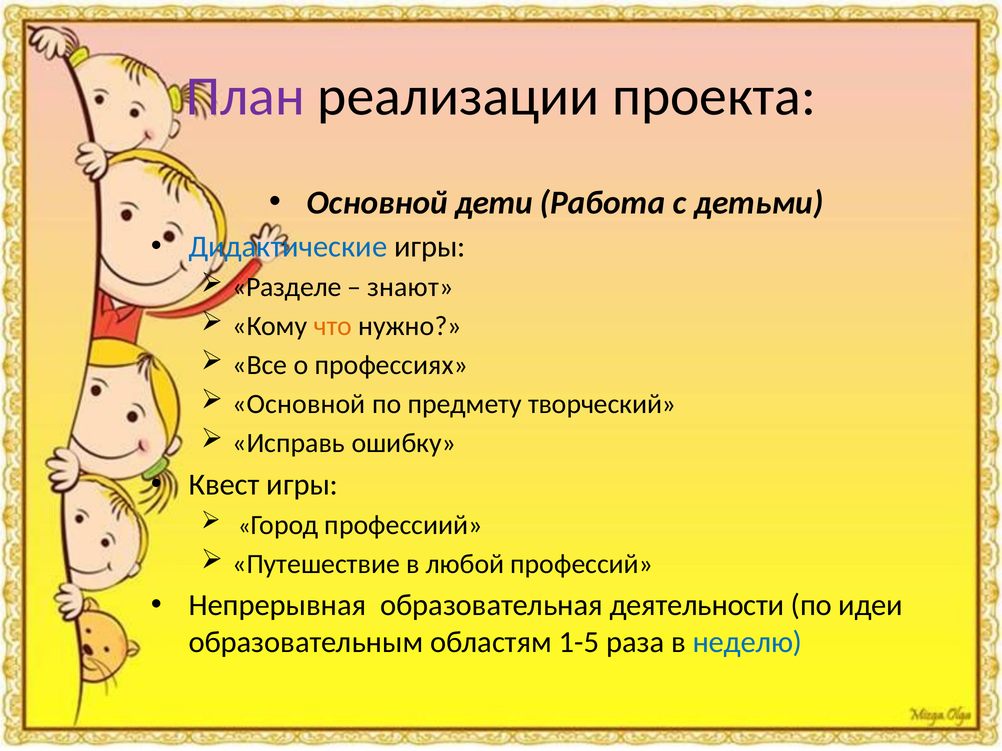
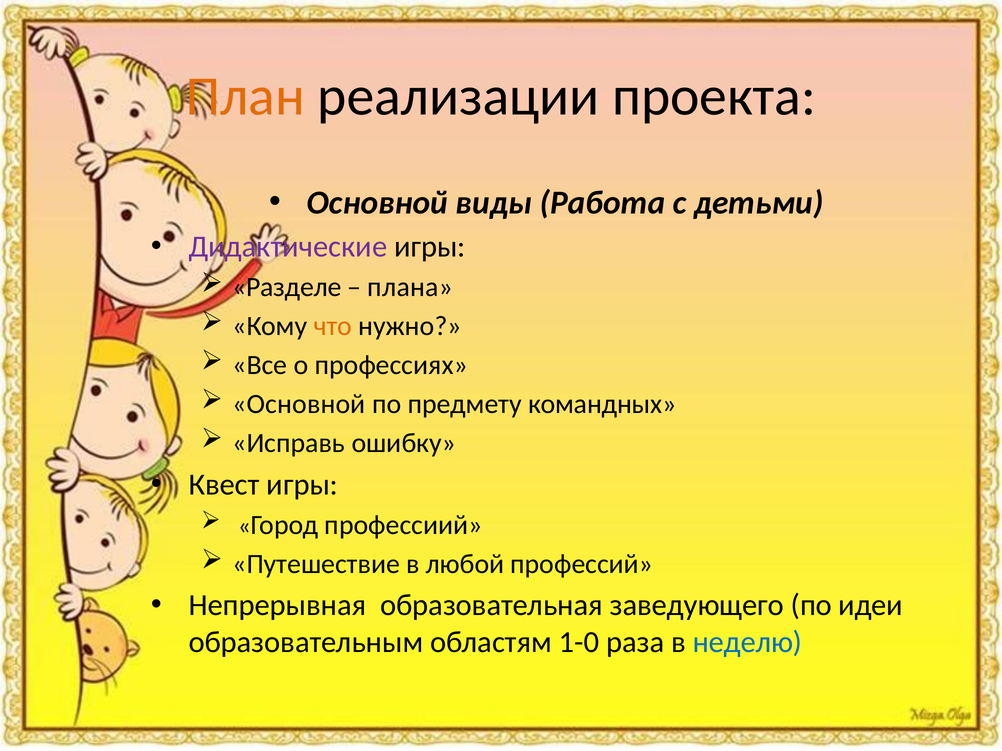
План colour: purple -> orange (245, 97)
дети: дети -> виды (494, 203)
Дидактические colour: blue -> purple (288, 247)
знают: знают -> плана (410, 288)
творческий: творческий -> командных (602, 405)
деятельности: деятельности -> заведующего (697, 606)
1-5: 1-5 -> 1-0 (579, 642)
